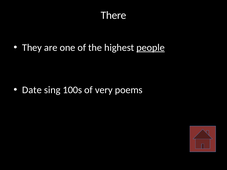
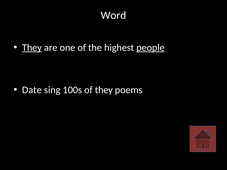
There: There -> Word (113, 15)
They underline: none -> present (32, 48)
of very: very -> they (104, 90)
